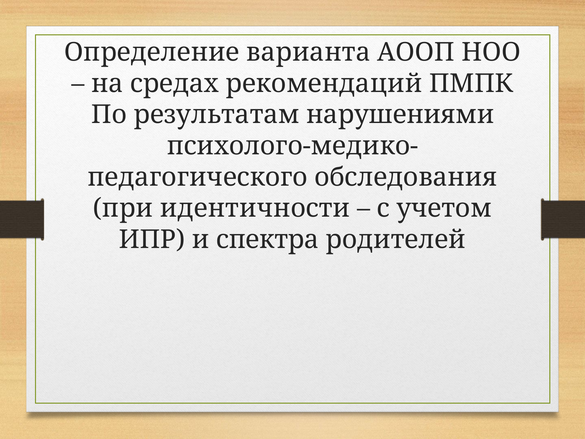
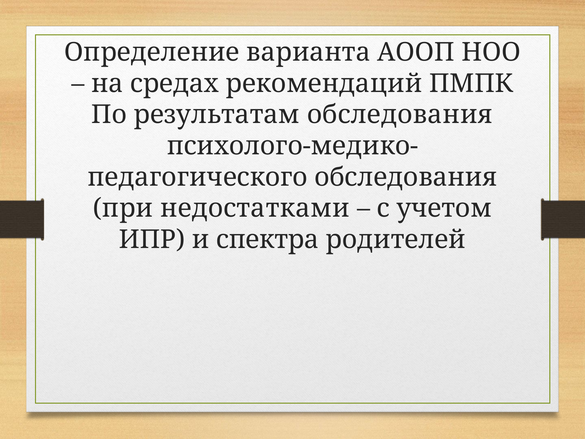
результатам нарушениями: нарушениями -> обследования (400, 115)
идентичности: идентичности -> недостатками (255, 208)
